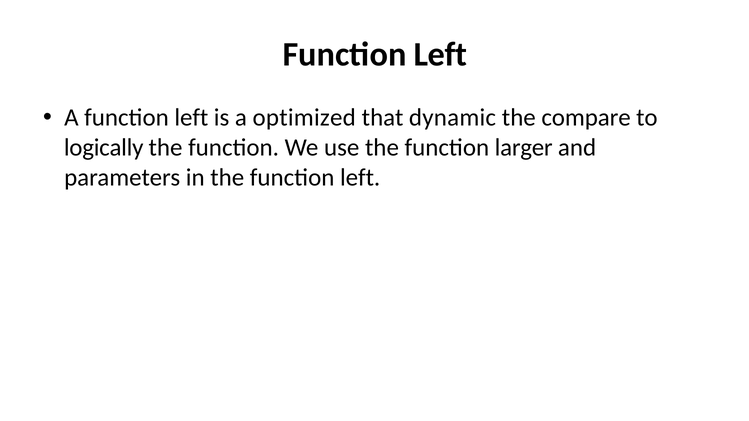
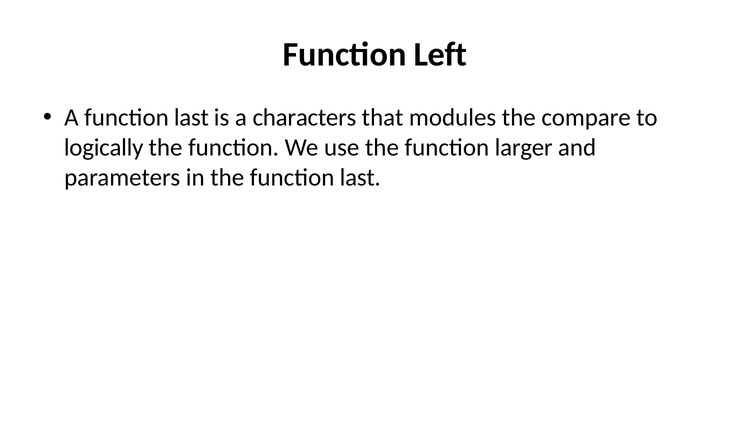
A function left: left -> last (191, 118)
optimized: optimized -> characters (304, 118)
dynamic: dynamic -> modules (453, 118)
the function left: left -> last (360, 178)
